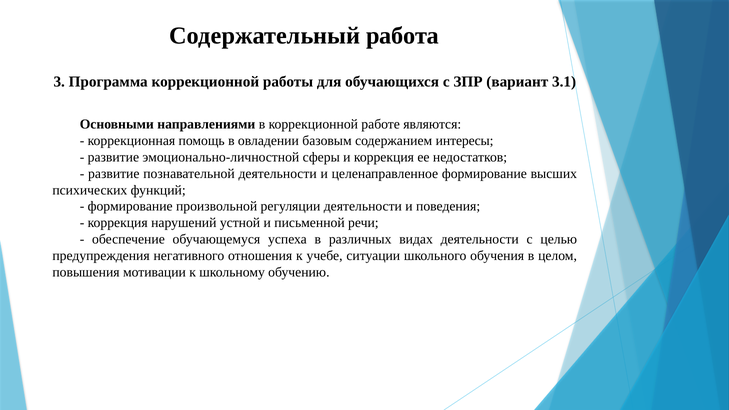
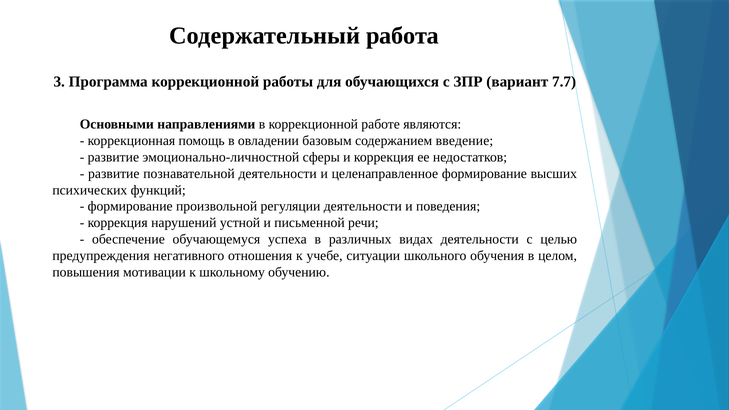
3.1: 3.1 -> 7.7 (564, 82)
интересы: интересы -> введение (464, 141)
